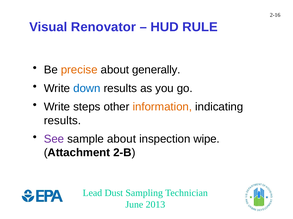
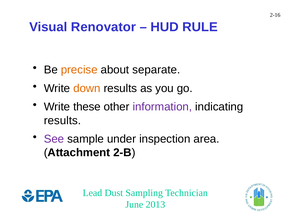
generally: generally -> separate (156, 70)
down colour: blue -> orange (87, 89)
steps: steps -> these (87, 107)
information colour: orange -> purple (162, 107)
sample about: about -> under (122, 139)
wipe: wipe -> area (207, 139)
